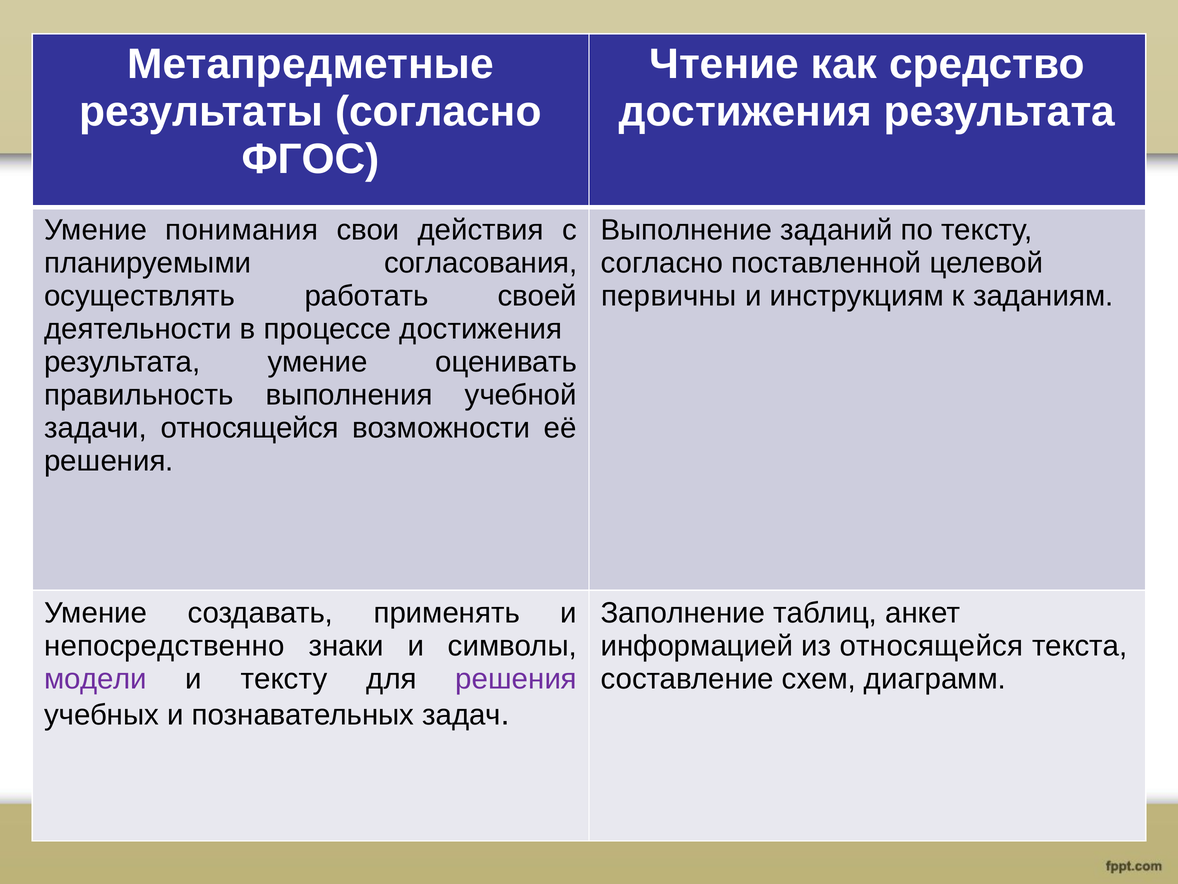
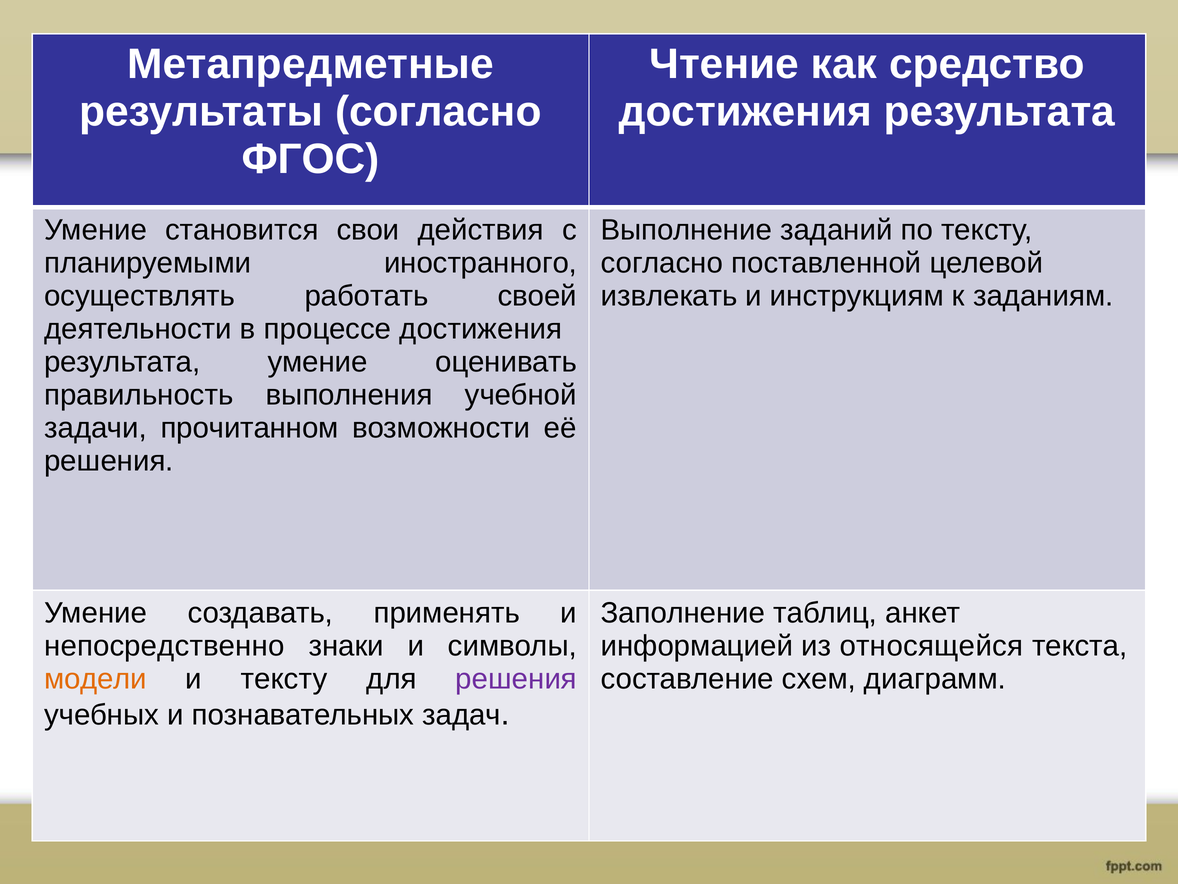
понимания: понимания -> становится (242, 230)
согласования: согласования -> иностранного (481, 263)
первичны: первичны -> извлекать (669, 296)
задачи относящейся: относящейся -> прочитанном (250, 428)
модели colour: purple -> orange (95, 679)
